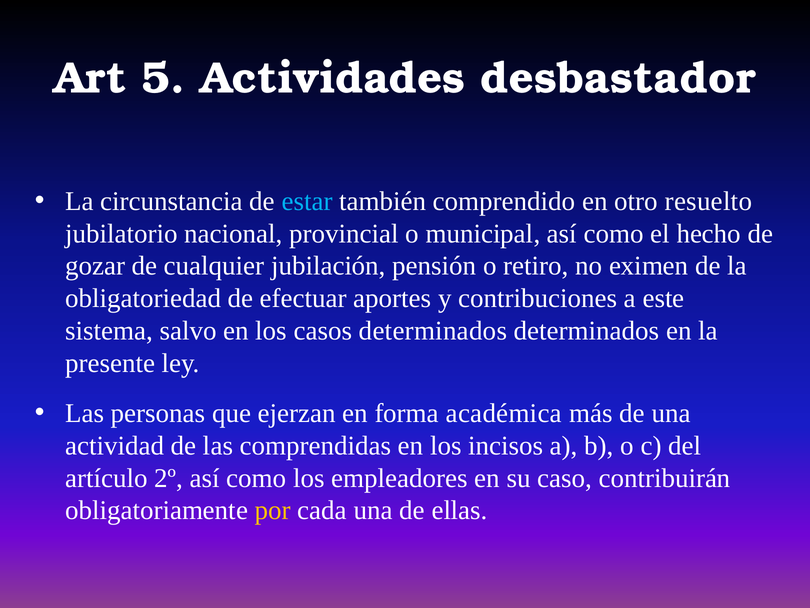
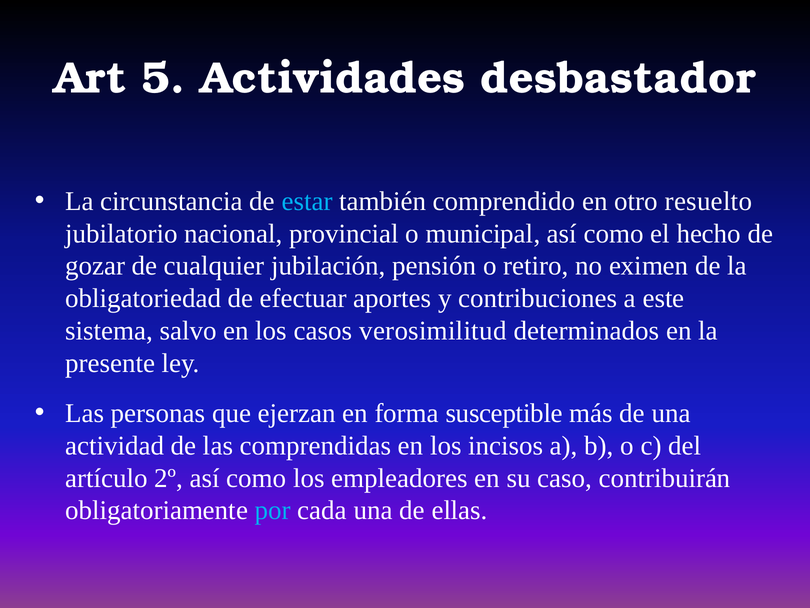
casos determinados: determinados -> verosimilitud (433, 331)
académica: académica -> susceptible (504, 413)
por colour: yellow -> light blue (273, 510)
